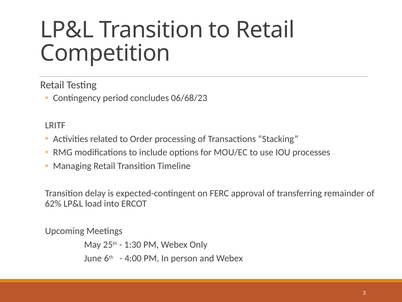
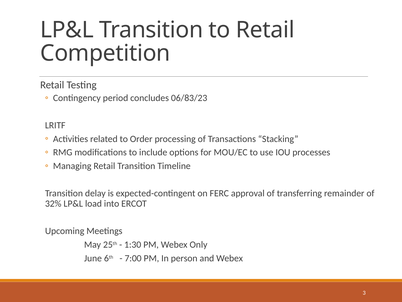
06/68/23: 06/68/23 -> 06/83/23 (189, 98)
62%: 62% -> 32% (53, 203)
4:00: 4:00 -> 7:00 (133, 258)
